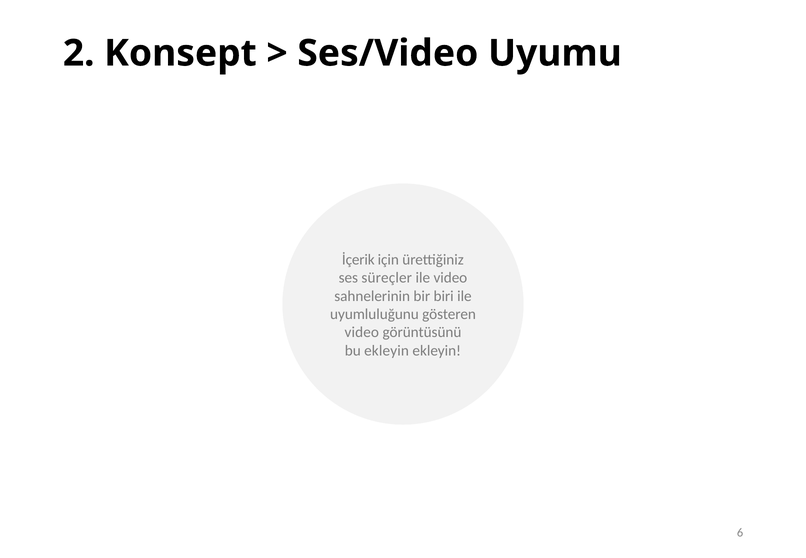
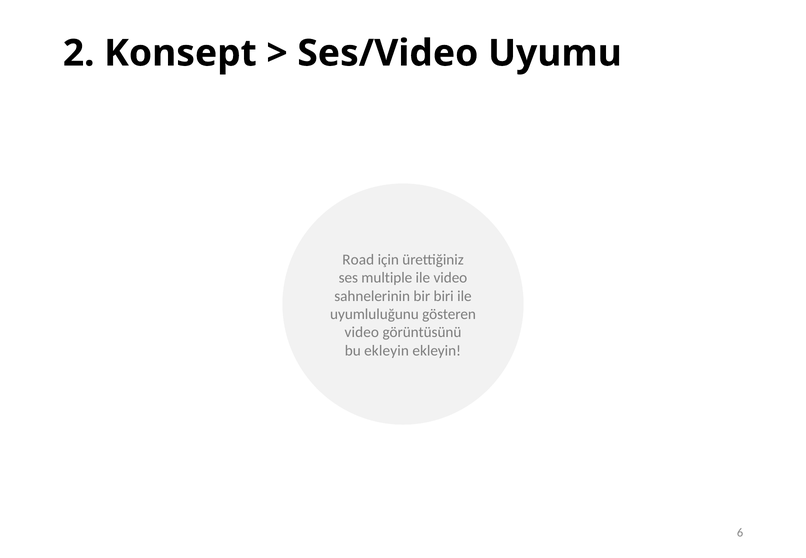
İçerik: İçerik -> Road (358, 260)
süreçler: süreçler -> multiple (387, 278)
